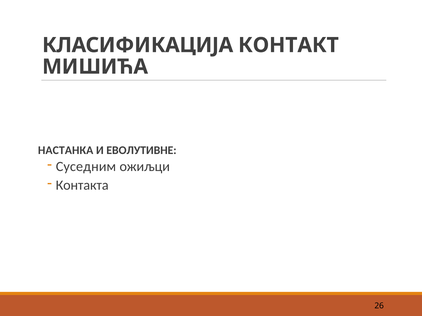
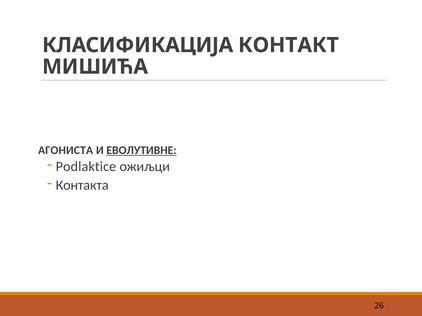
НАСТАНКА: НАСТАНКА -> АГОНИСТА (66, 150)
ЕВОЛУТИВНЕ underline: none -> present (141, 150)
Суседним: Суседним -> Podlaktice (86, 167)
